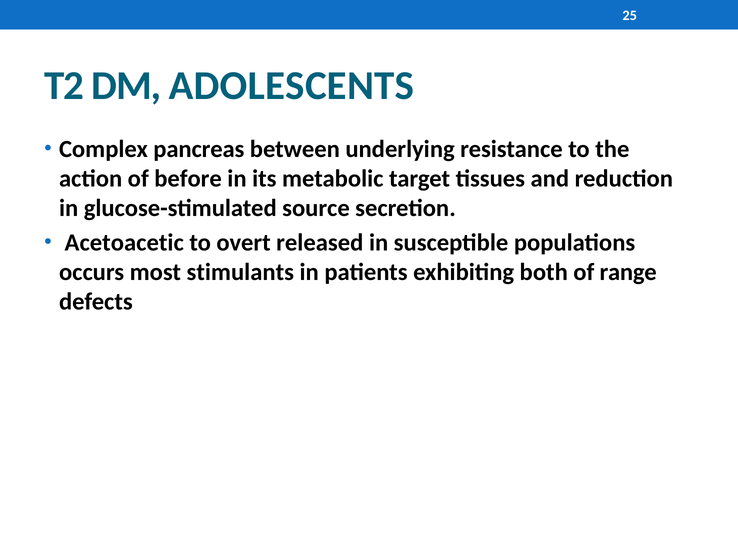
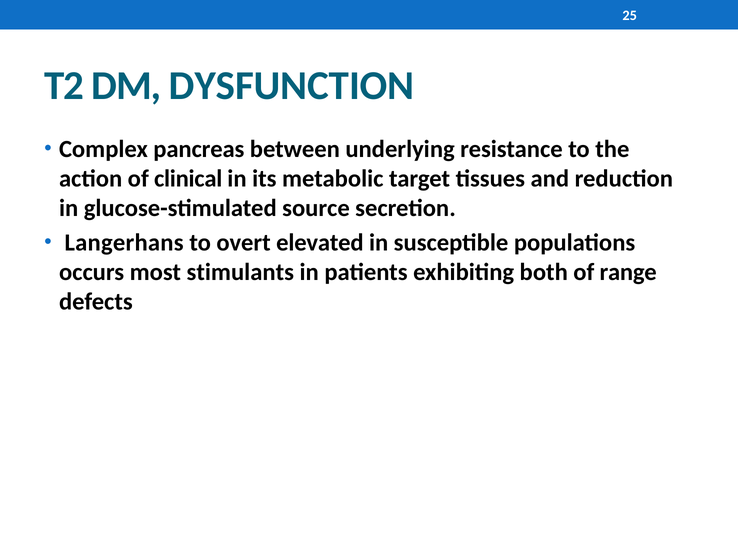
ADOLESCENTS: ADOLESCENTS -> DYSFUNCTION (292, 86)
before: before -> clinical (188, 179)
Acetoacetic: Acetoacetic -> Langerhans (124, 243)
released: released -> elevated (320, 243)
